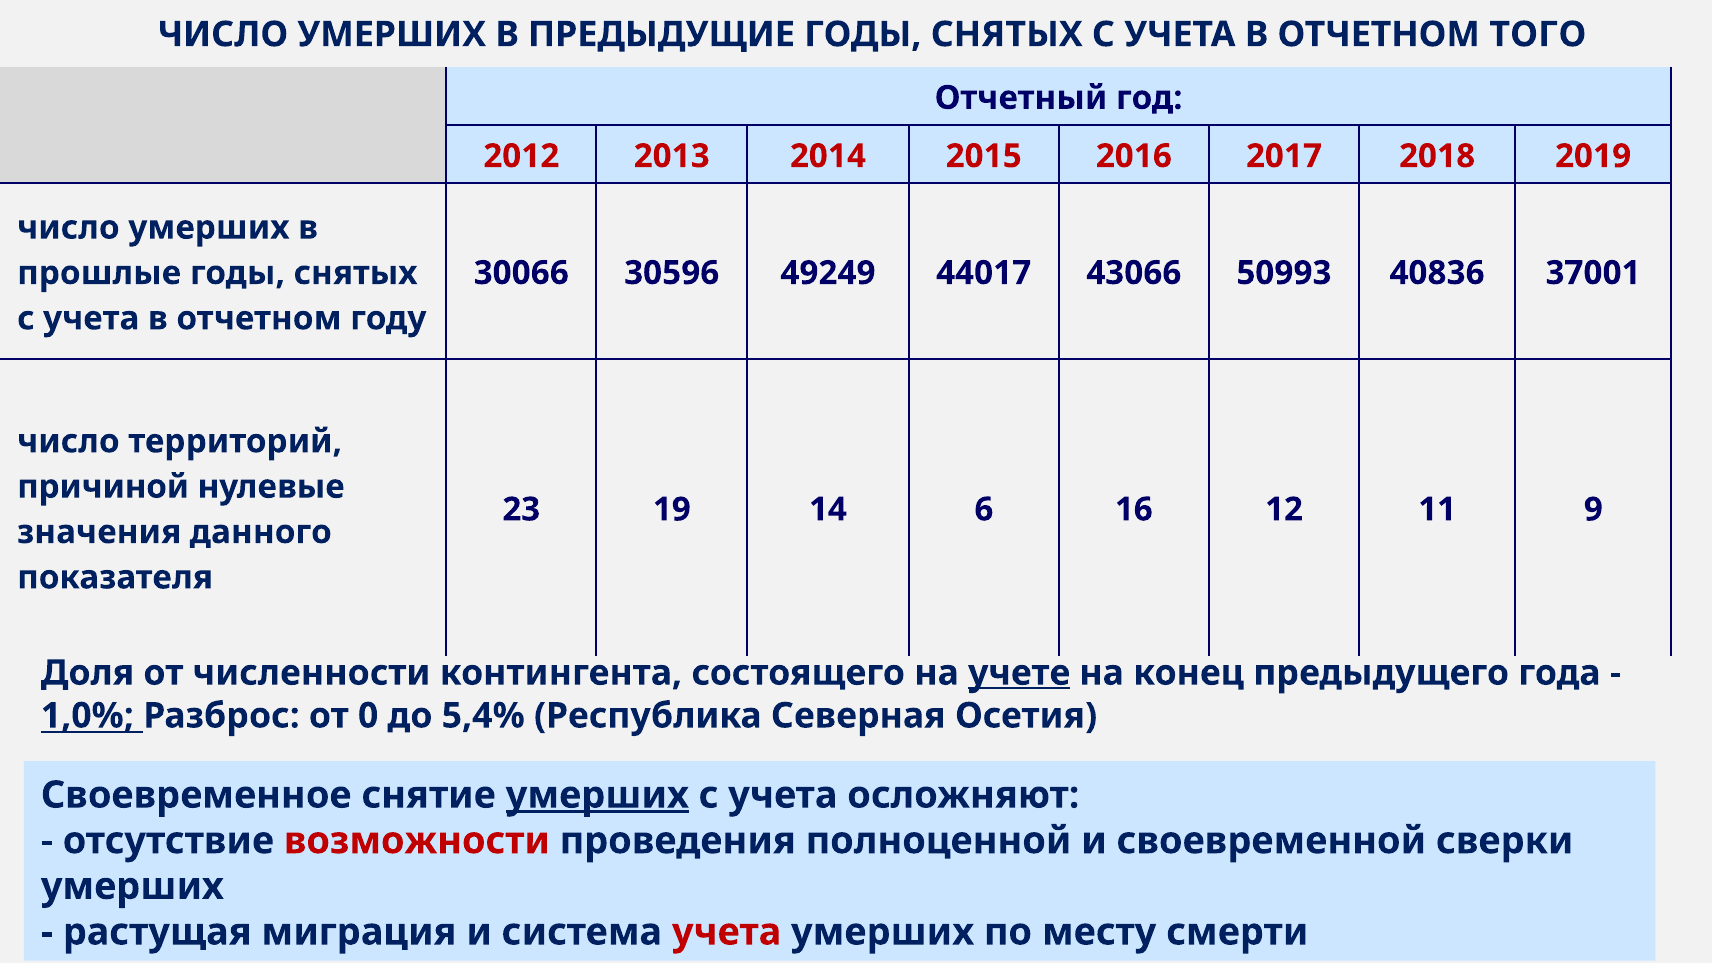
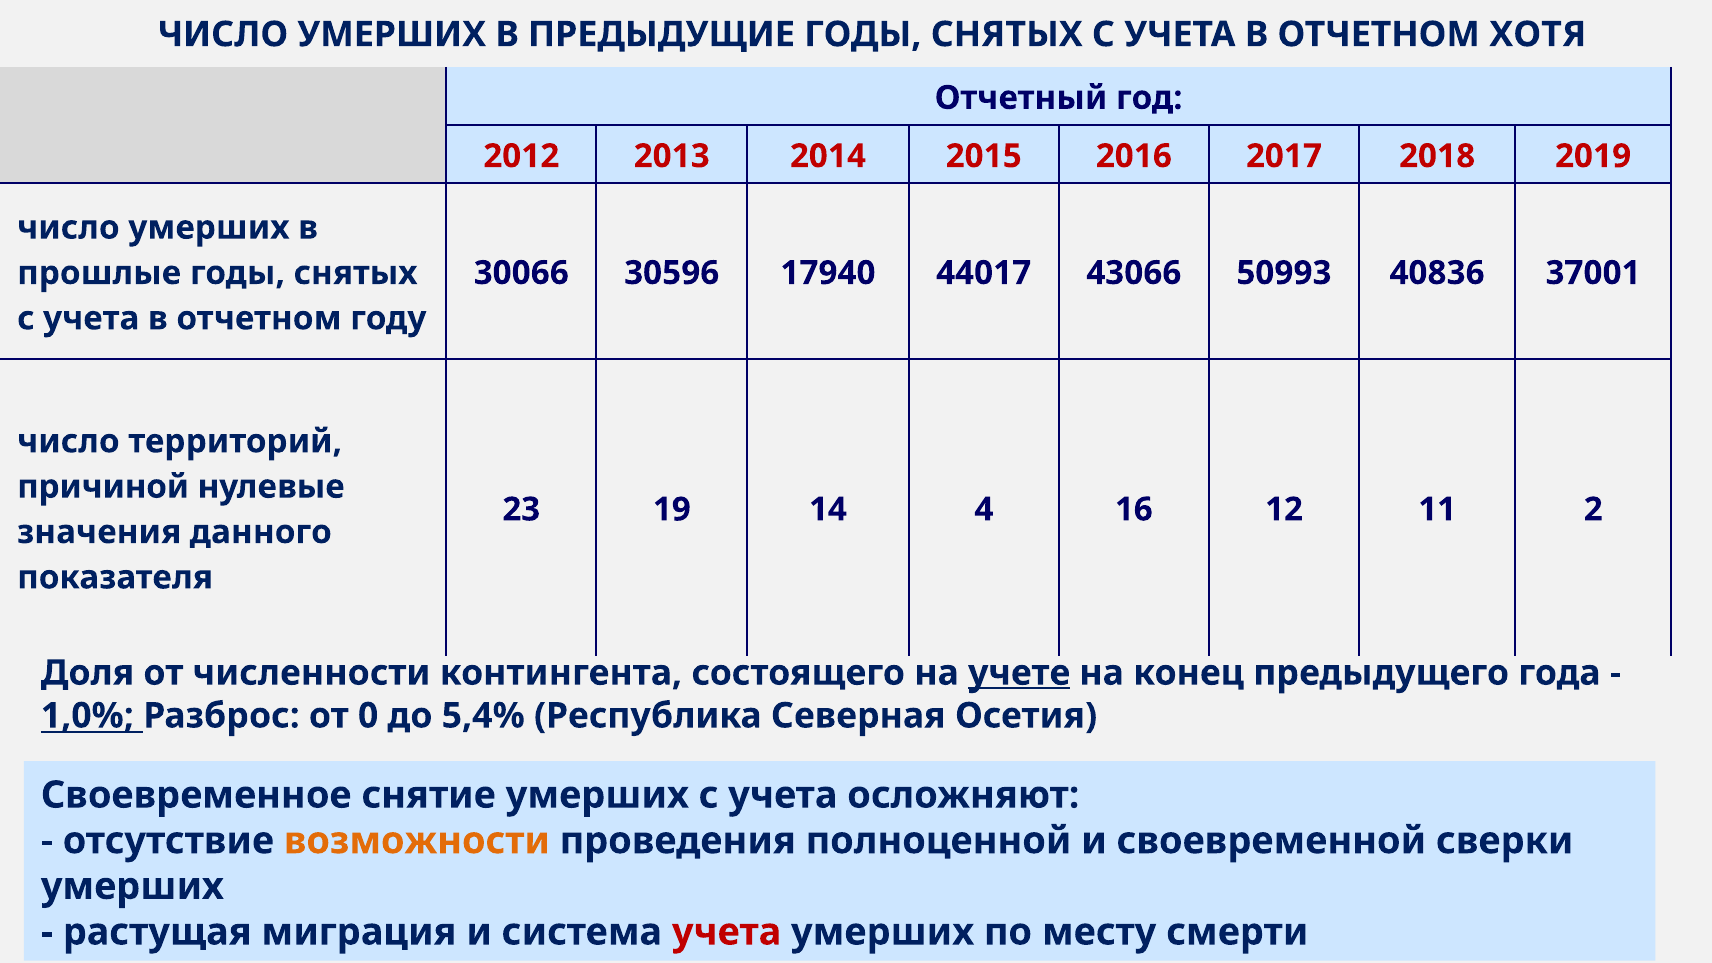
ТОГО: ТОГО -> ХОТЯ (1538, 34)
49249: 49249 -> 17940 (828, 273)
6: 6 -> 4 (984, 509)
9: 9 -> 2 (1593, 509)
умерших underline: present -> none (597, 795)
возможности colour: red -> orange (417, 841)
